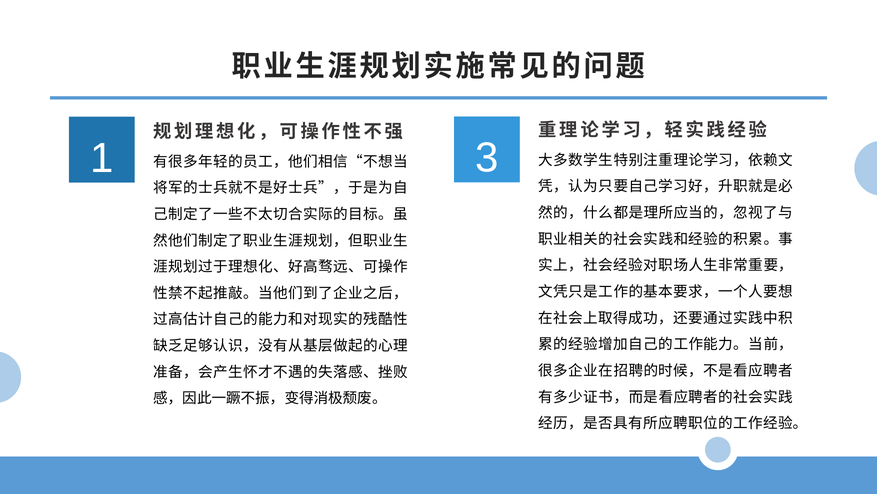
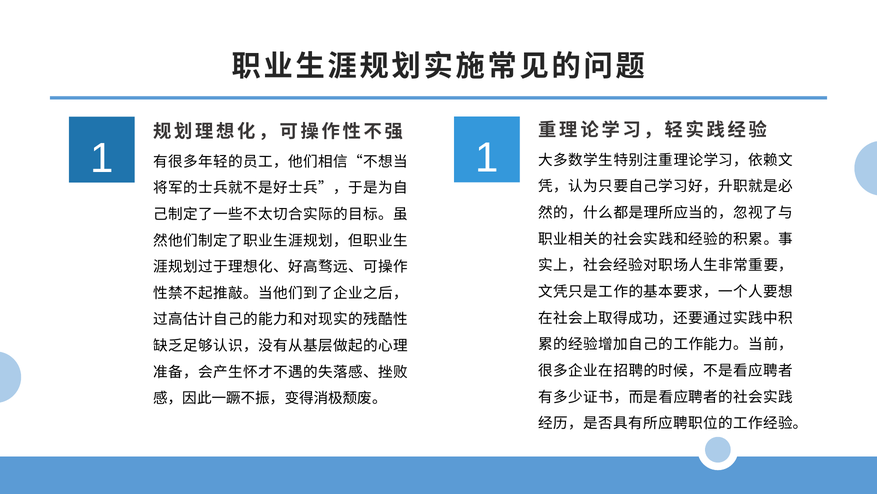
1 3: 3 -> 1 (487, 158)
